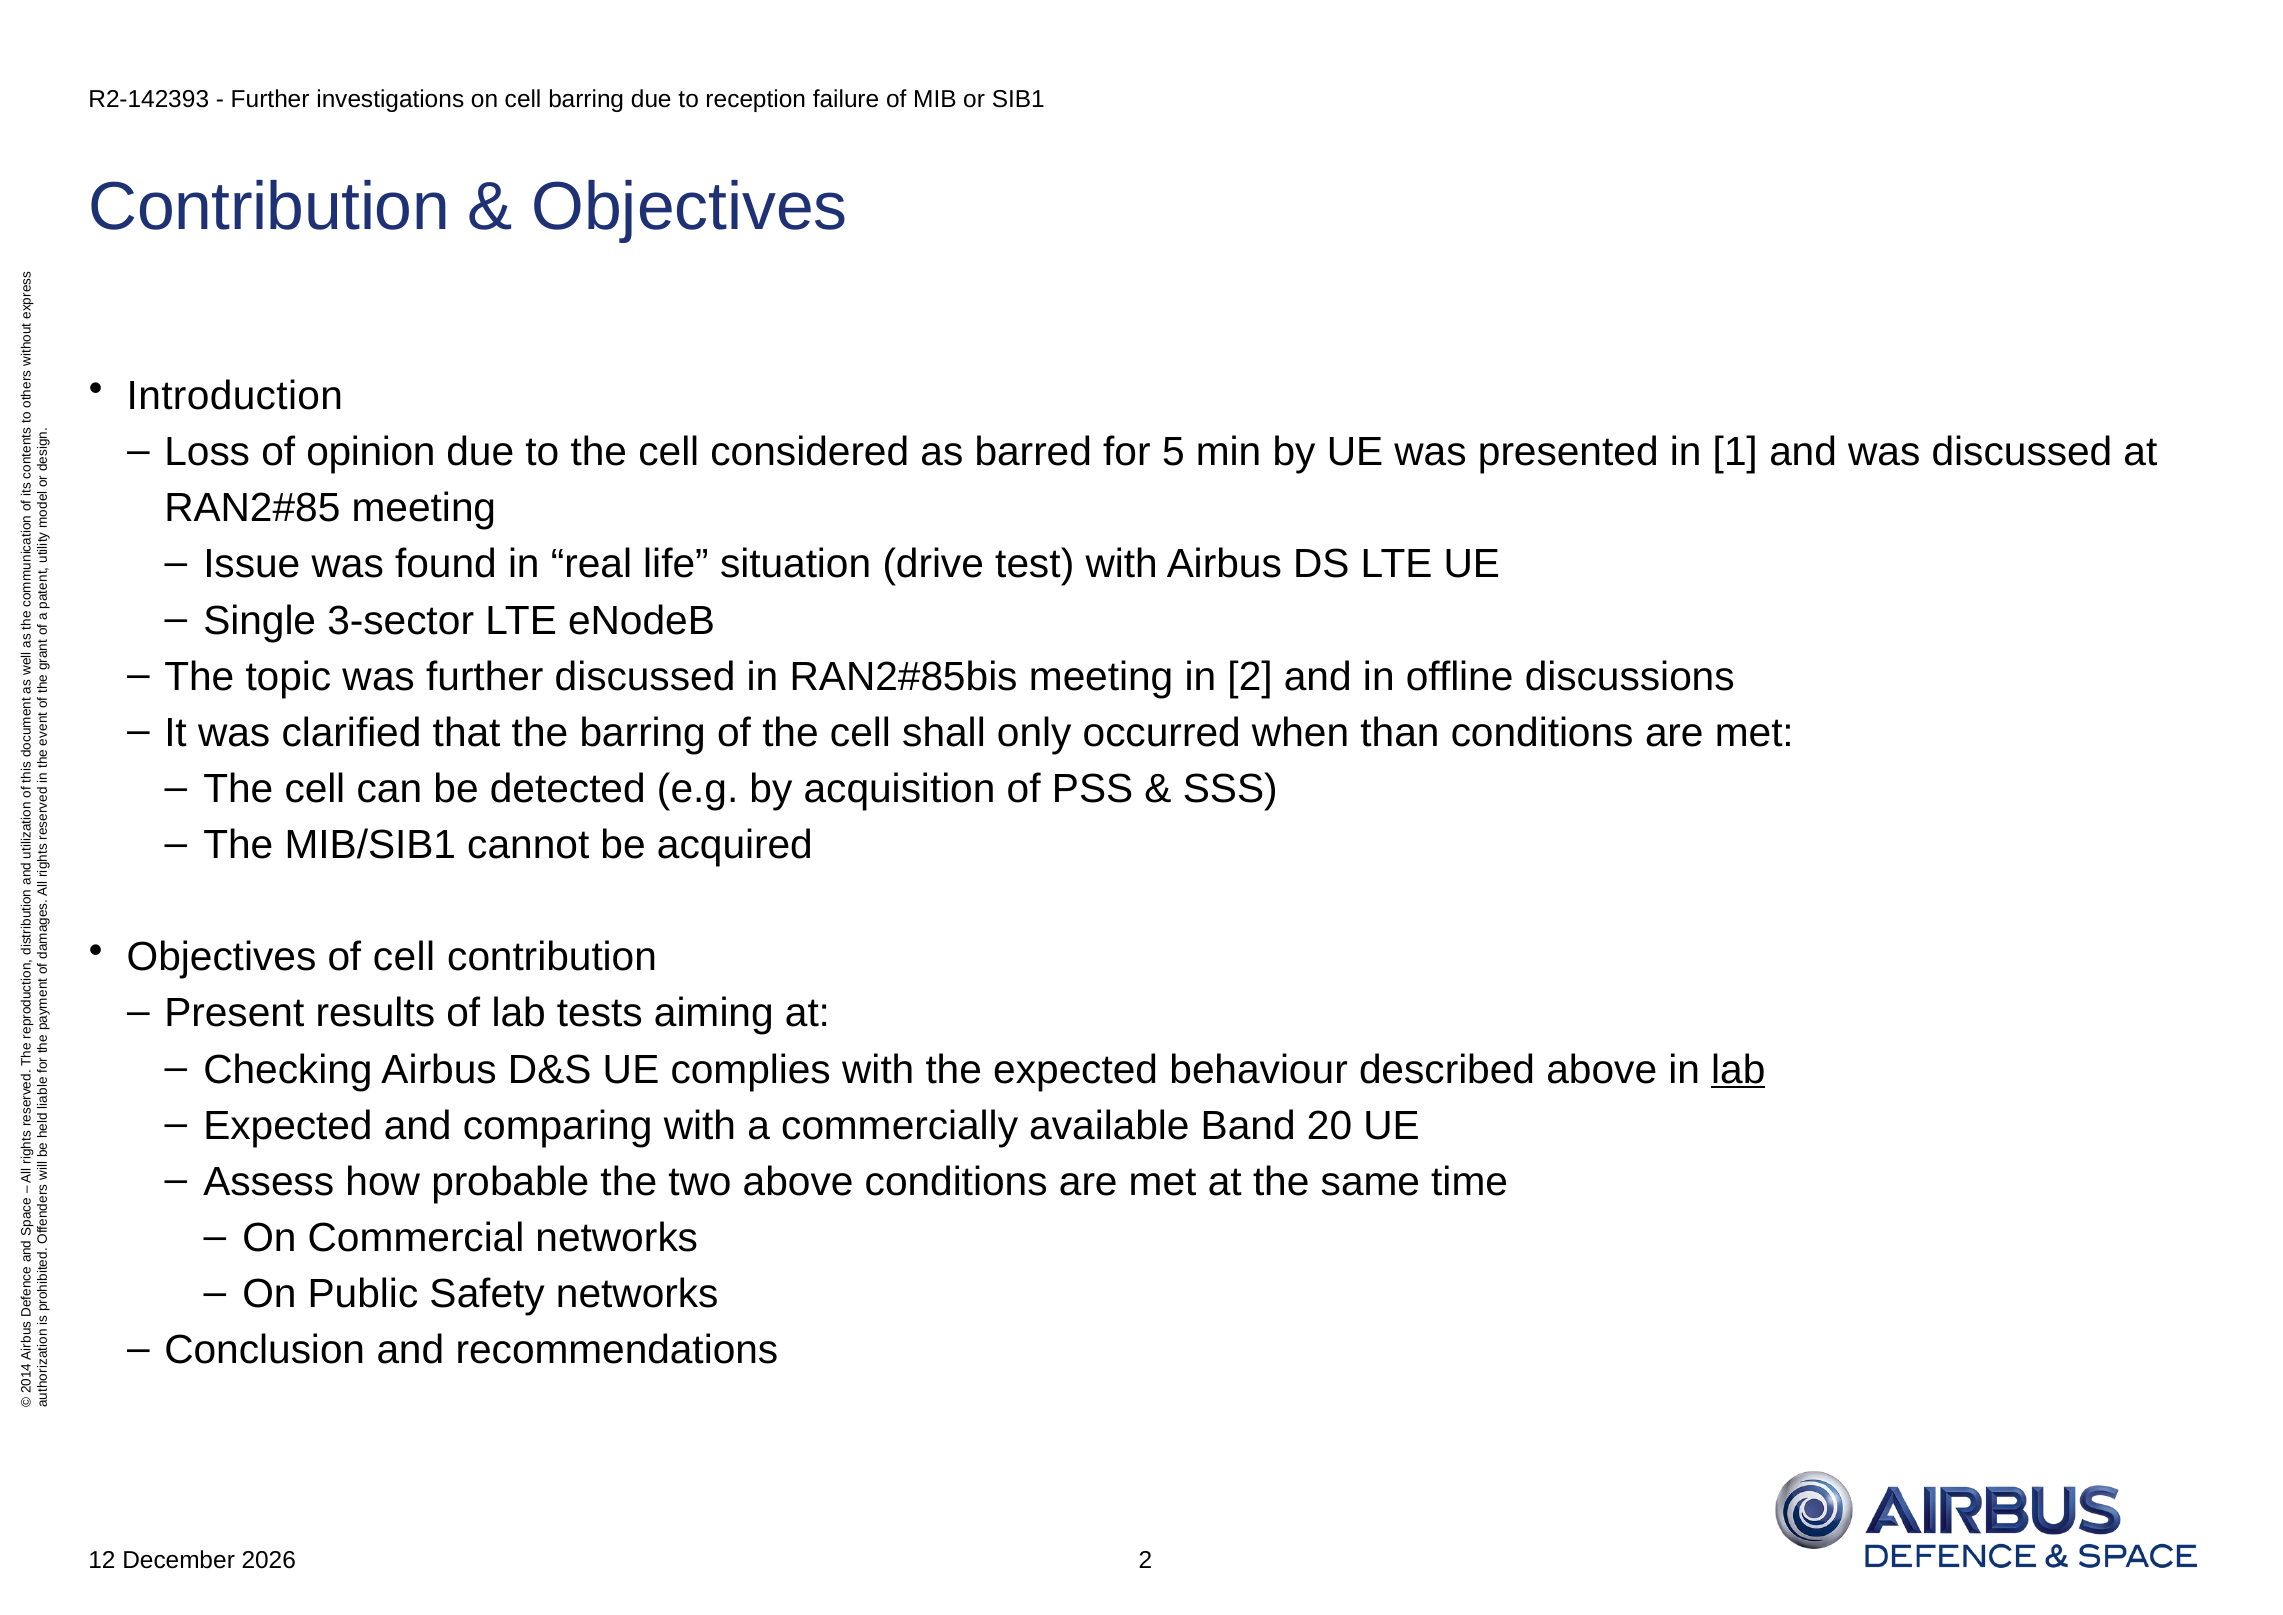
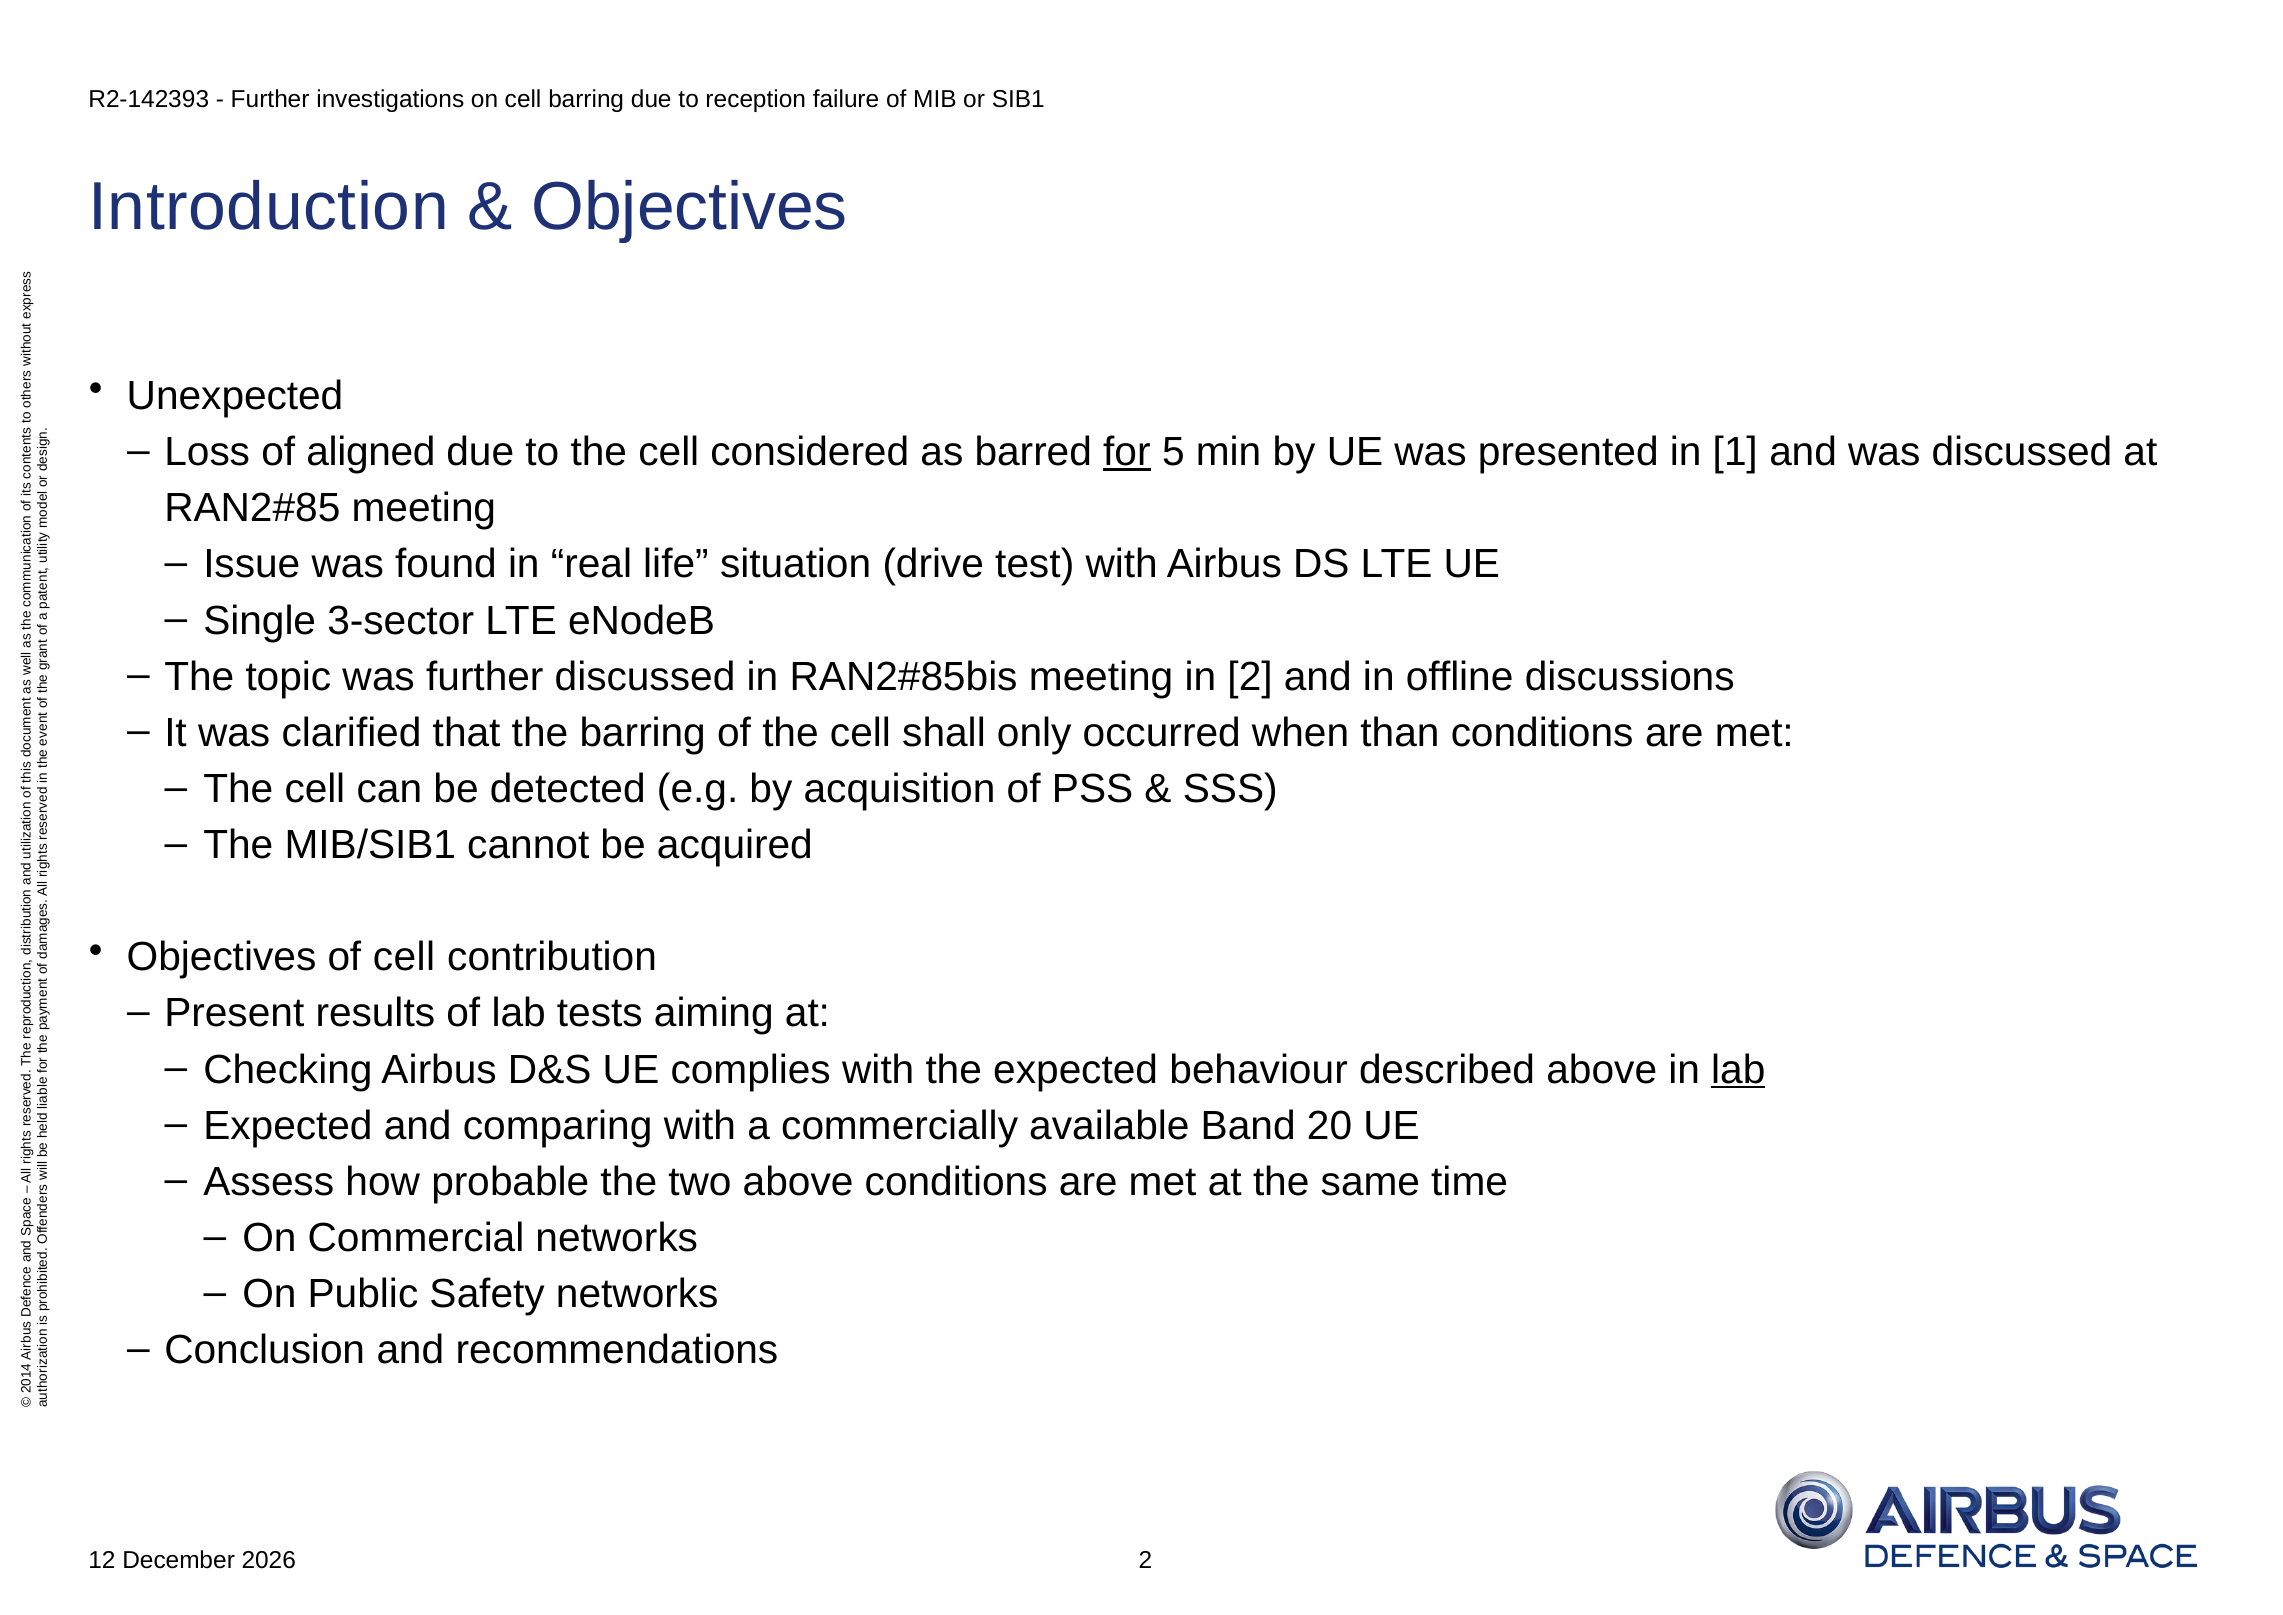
Contribution: Contribution -> Introduction (269, 207)
Introduction: Introduction -> Unexpected (235, 396)
opinion: opinion -> aligned (371, 452)
for underline: none -> present (1127, 452)
